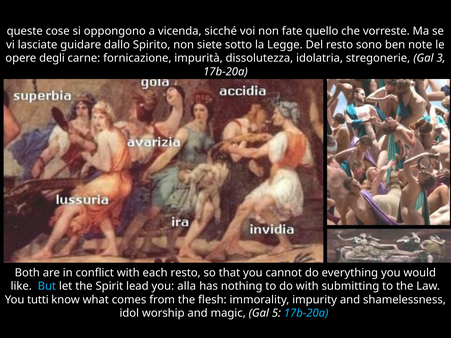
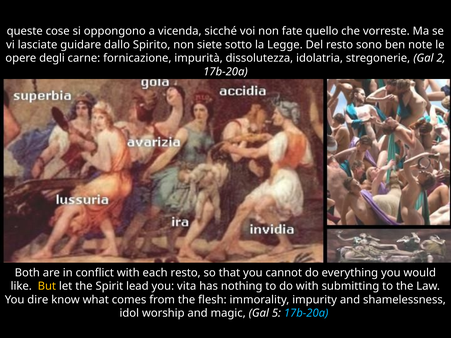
3: 3 -> 2 (441, 58)
But colour: light blue -> yellow (47, 286)
alla: alla -> vita (187, 286)
tutti: tutti -> dire (38, 300)
